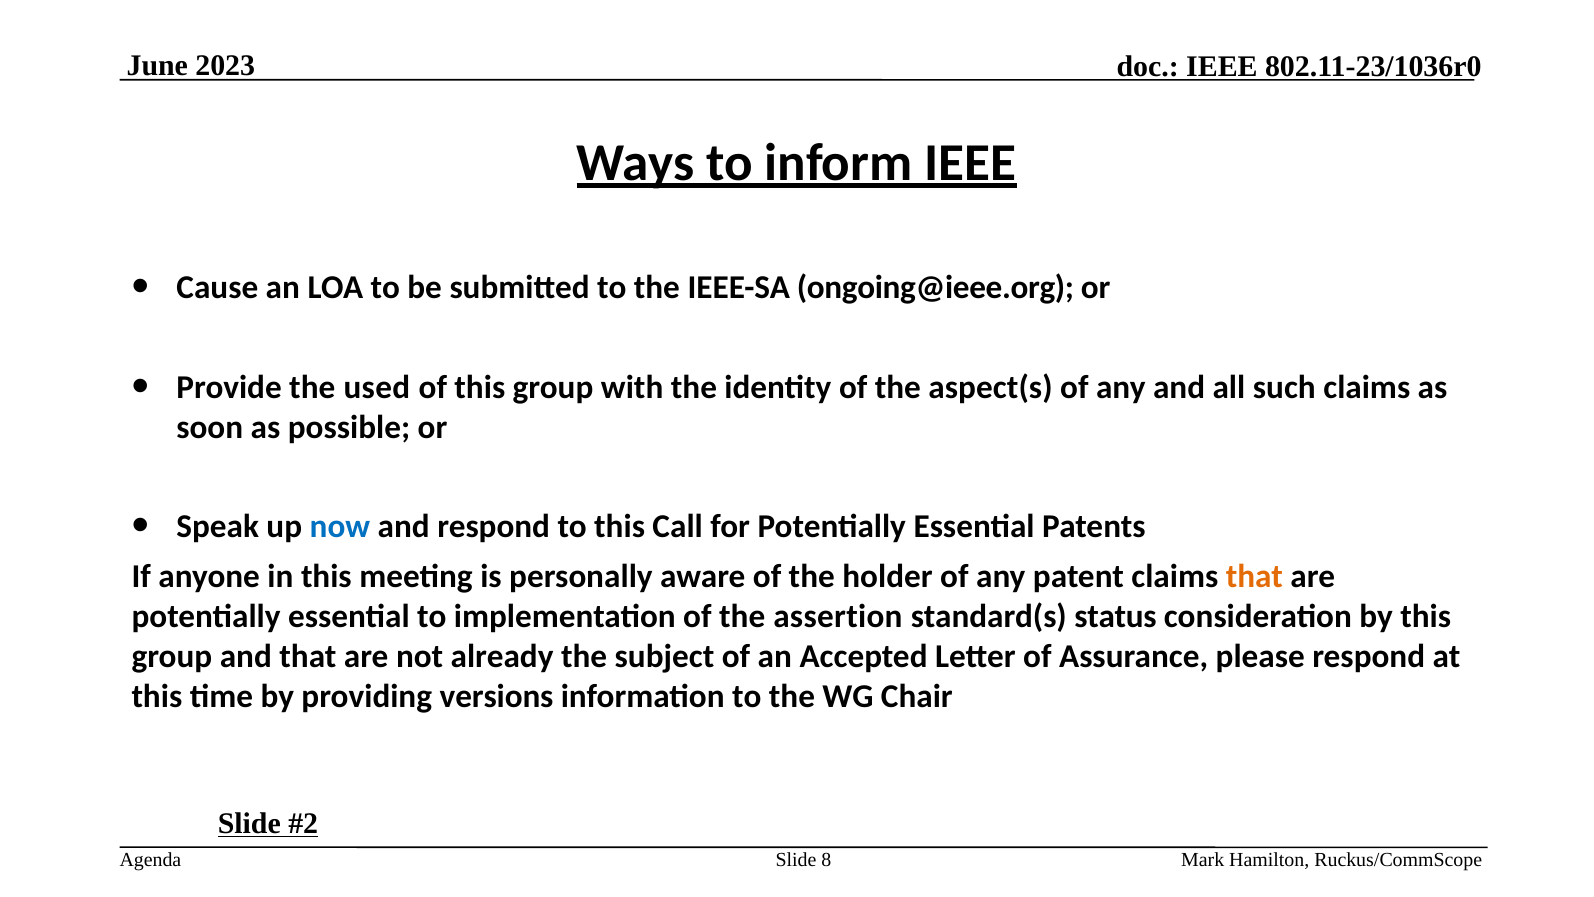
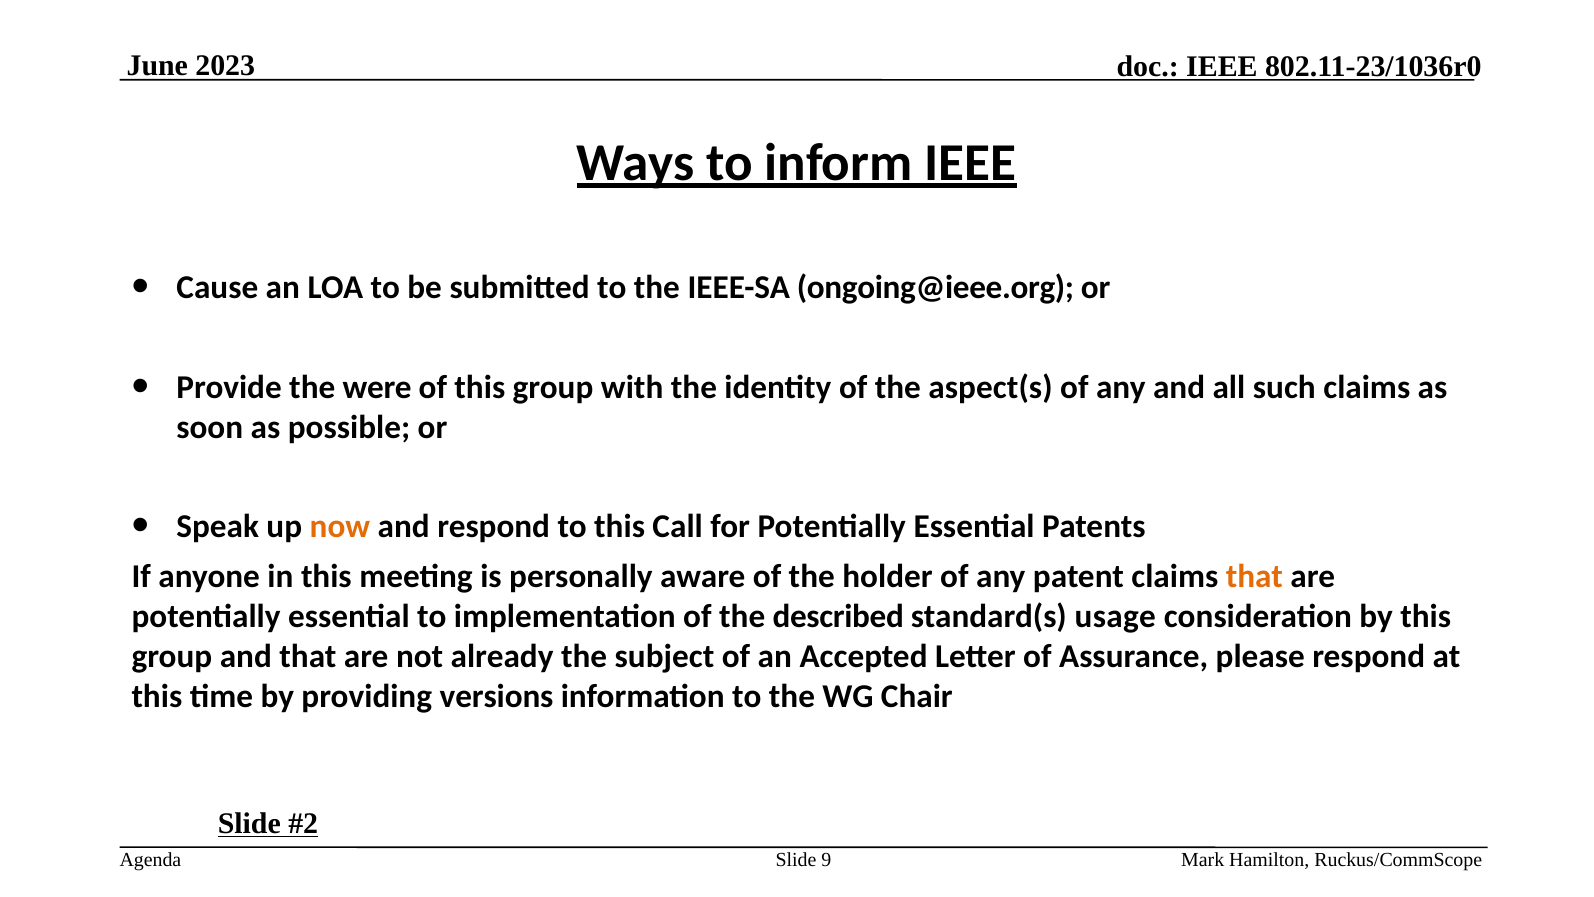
used: used -> were (377, 387)
now colour: blue -> orange (340, 527)
assertion: assertion -> described (838, 616)
status: status -> usage (1115, 616)
8: 8 -> 9 (826, 860)
